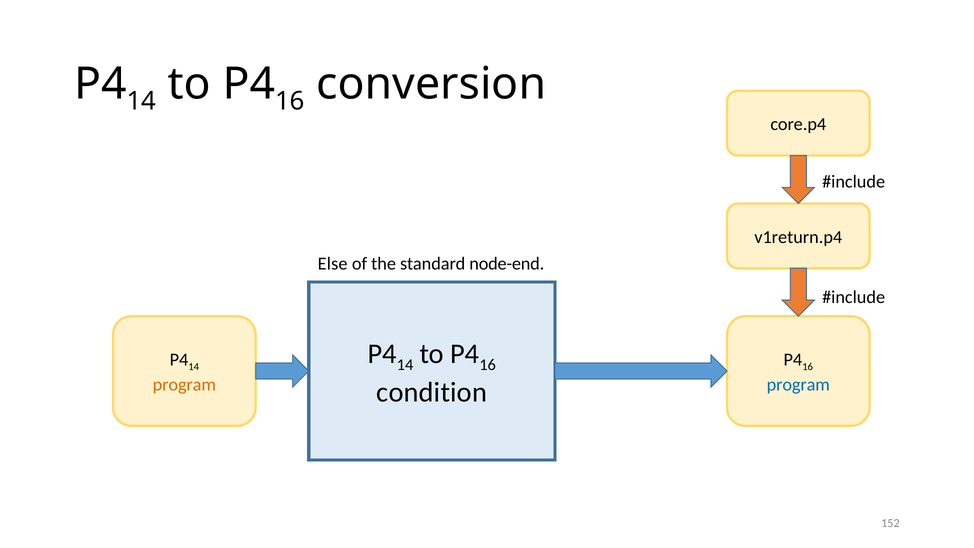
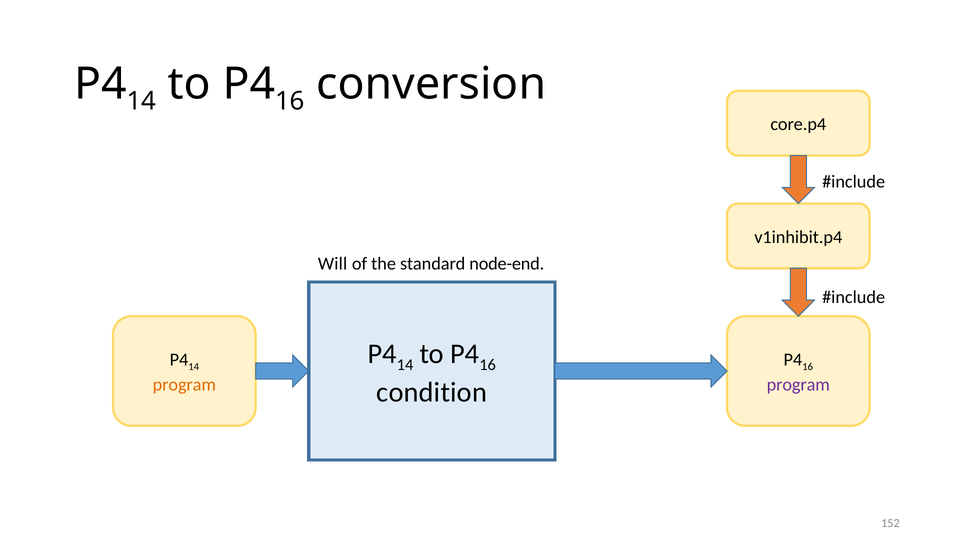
v1return.p4: v1return.p4 -> v1inhibit.p4 (798, 237)
Else: Else -> Will (333, 264)
program colour: blue -> purple (798, 385)
